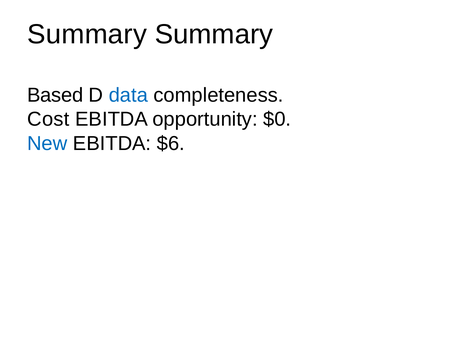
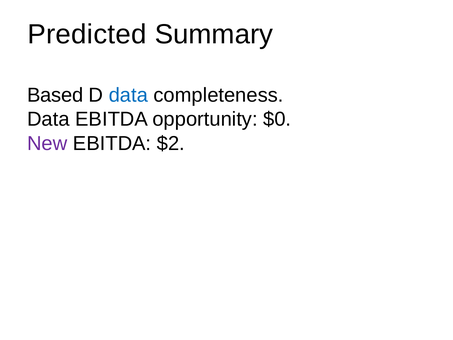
Summary: Summary -> Predicted (87, 34)
Cost: Cost -> Data (48, 119)
New colour: blue -> purple (47, 143)
$6: $6 -> $2 (171, 143)
